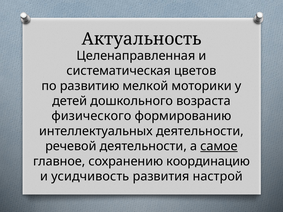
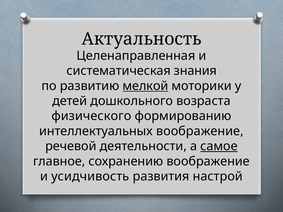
цветов: цветов -> знания (195, 71)
мелкой underline: none -> present (145, 86)
интеллектуальных деятельности: деятельности -> воображение (200, 131)
сохранению координацию: координацию -> воображение (208, 161)
